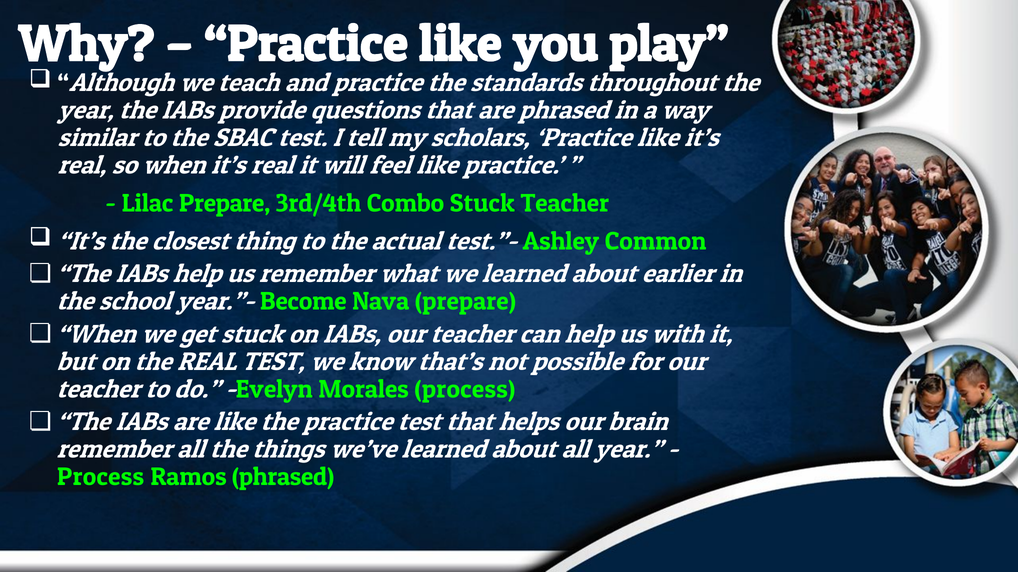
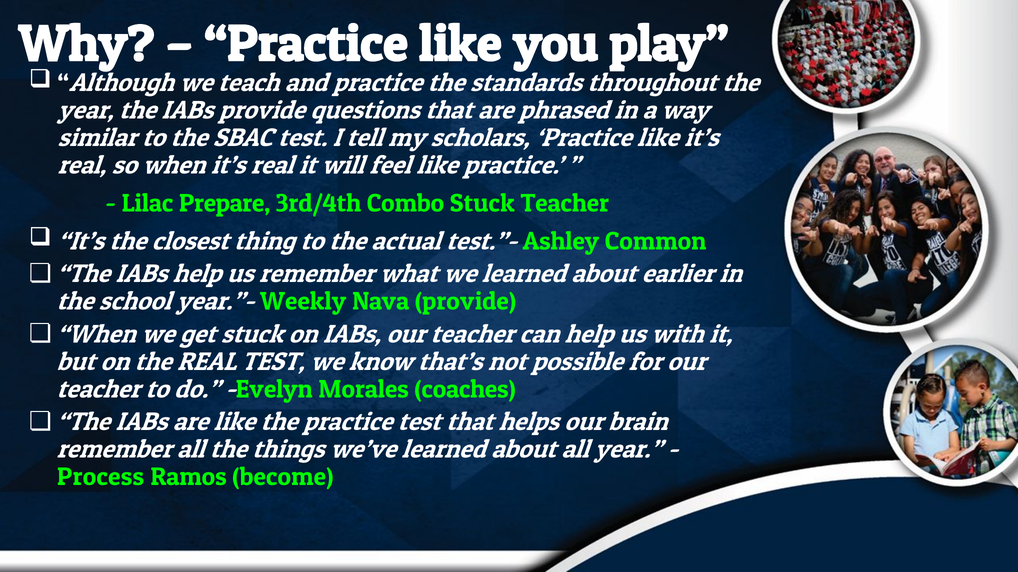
Become: Become -> Weekly (303, 302)
Nava prepare: prepare -> provide (465, 302)
Morales process: process -> coaches (465, 390)
Ramos phrased: phrased -> become (283, 477)
